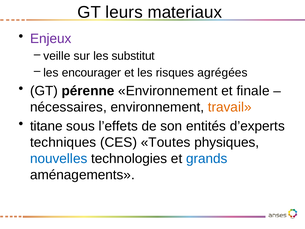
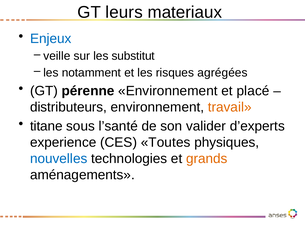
Enjeux colour: purple -> blue (51, 38)
encourager: encourager -> notamment (91, 73)
finale: finale -> placé (253, 91)
nécessaires: nécessaires -> distributeurs (68, 107)
l’effets: l’effets -> l’santé (118, 126)
entités: entités -> valider (206, 126)
techniques: techniques -> experience (63, 142)
grands colour: blue -> orange (207, 159)
